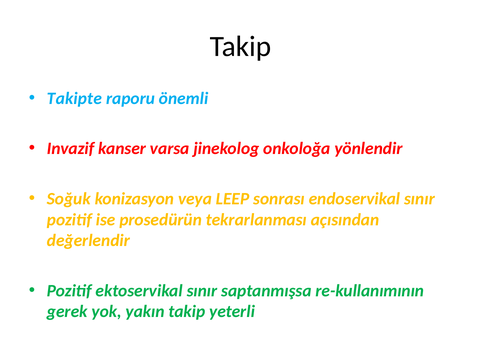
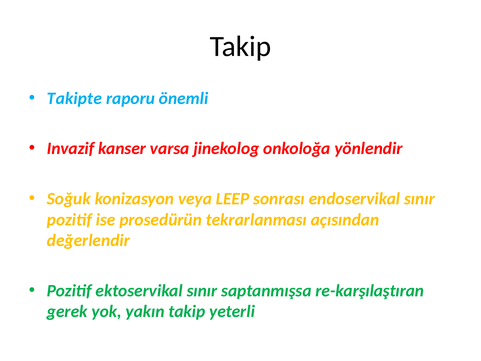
re-kullanımının: re-kullanımının -> re-karşılaştıran (370, 291)
